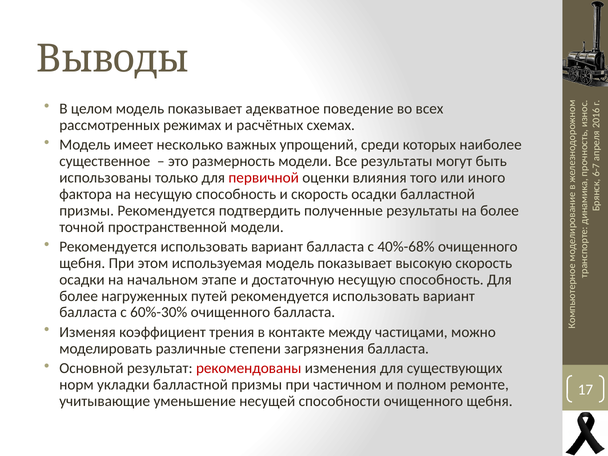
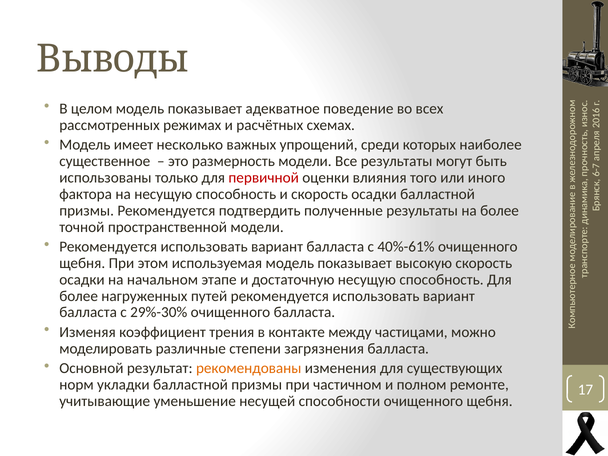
40%-68%: 40%-68% -> 40%-61% (406, 247)
60%-30%: 60%-30% -> 29%-30% (159, 312)
рекомендованы colour: red -> orange (249, 368)
